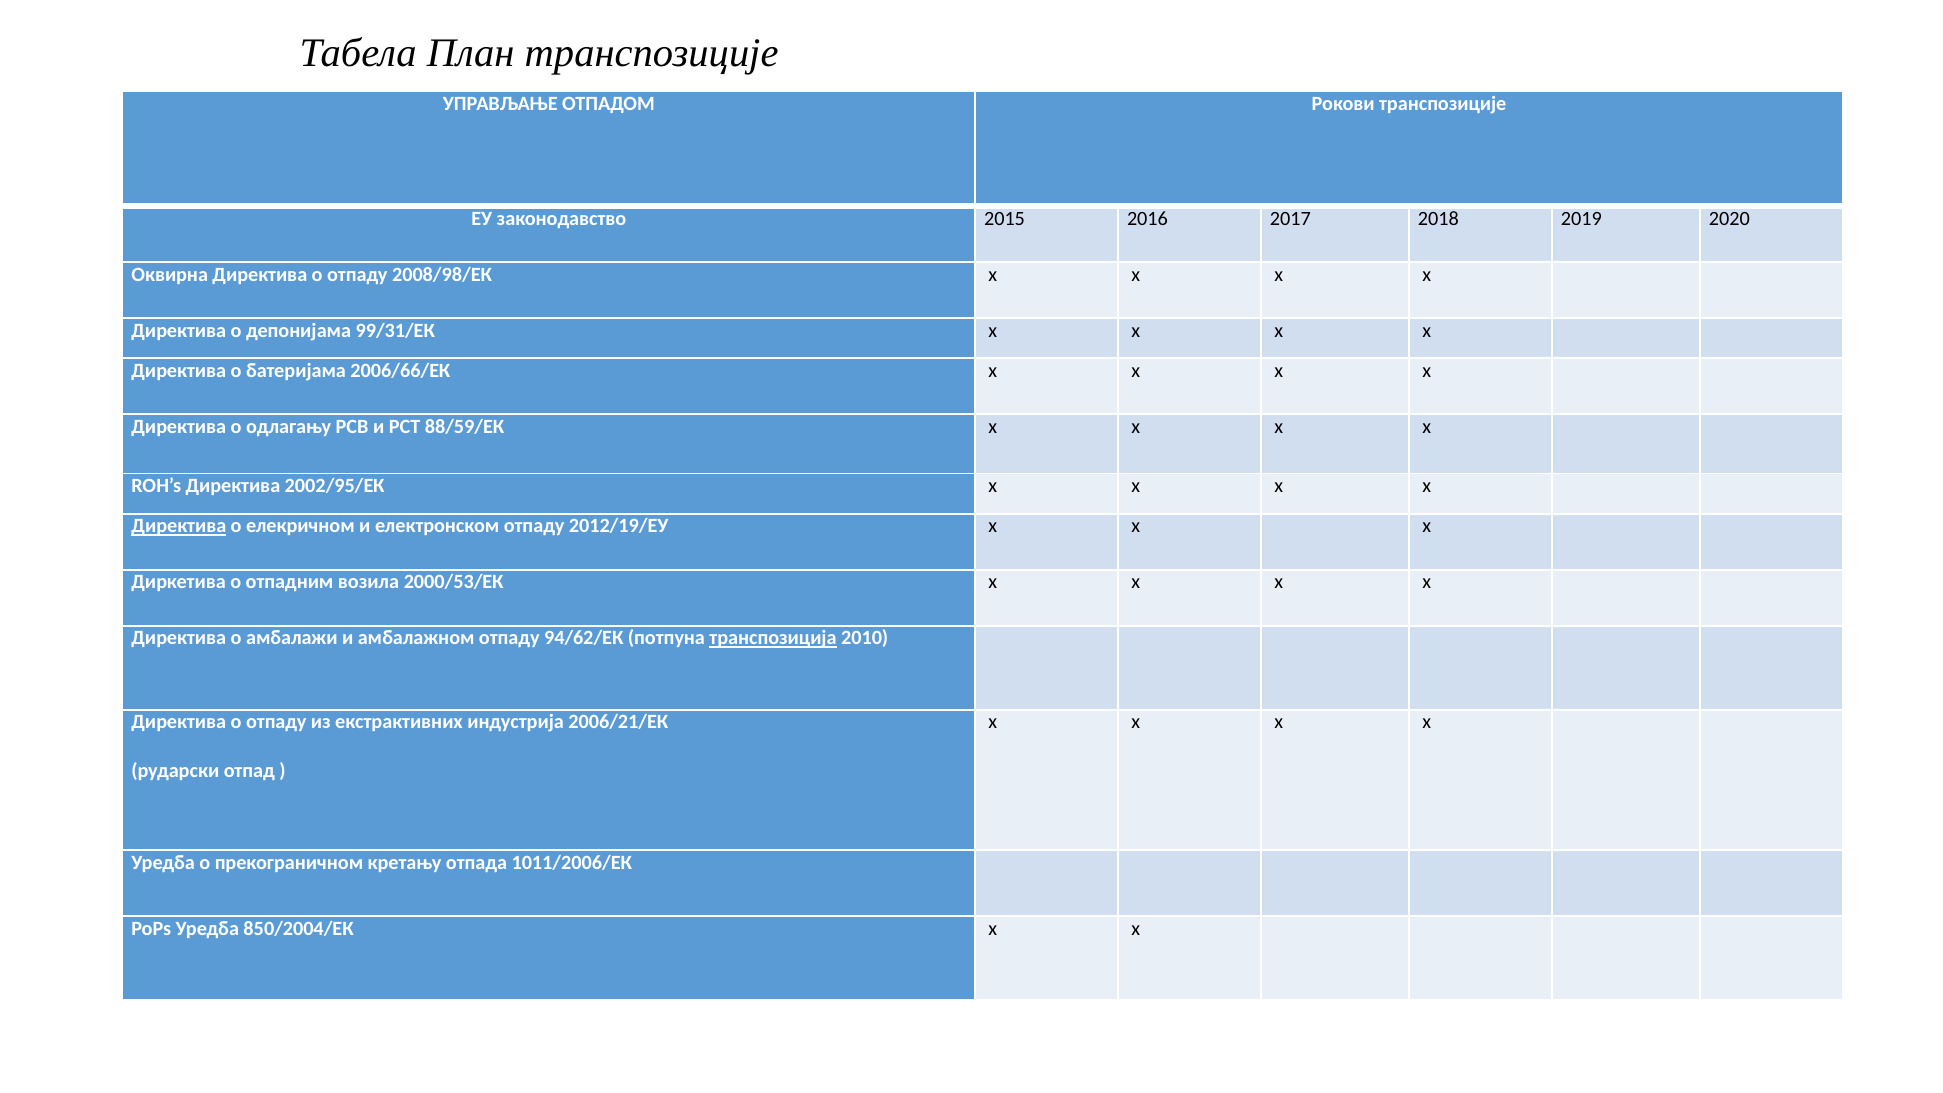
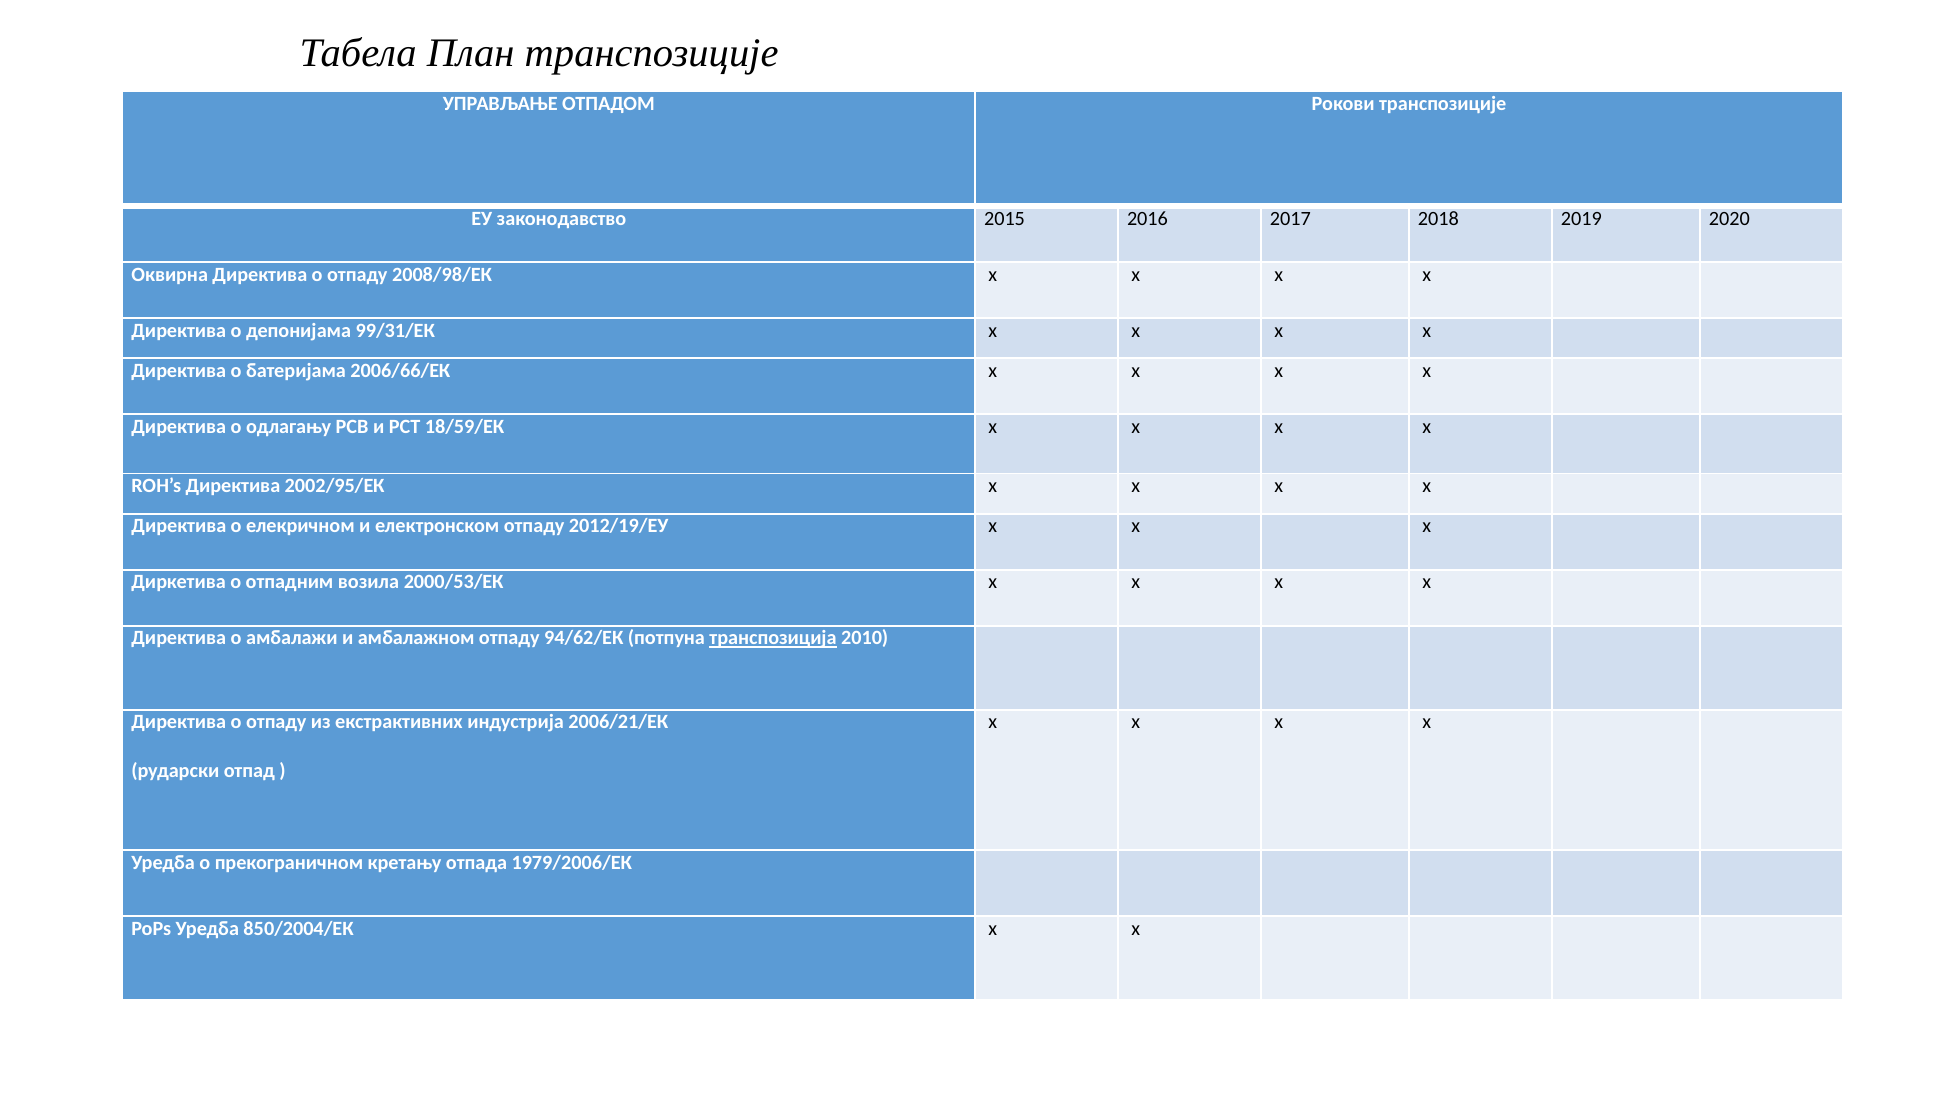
88/59/ЕК: 88/59/ЕК -> 18/59/ЕК (465, 427)
Директива underline: present -> none (179, 526)
1011/2006/ЕК: 1011/2006/ЕК -> 1979/2006/ЕК (572, 862)
